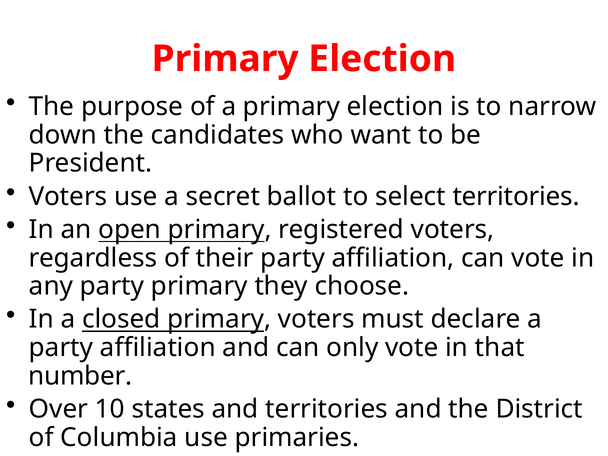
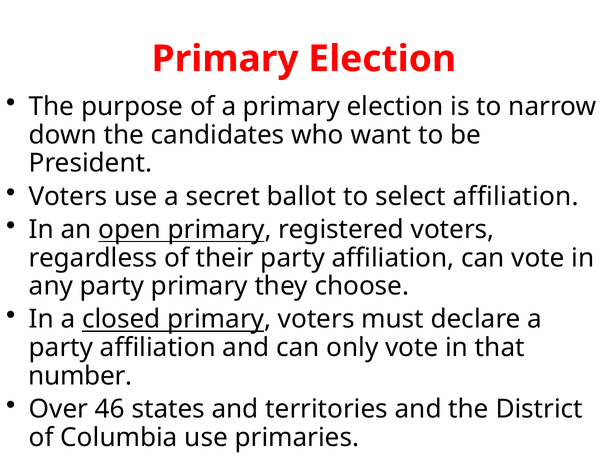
select territories: territories -> affiliation (516, 196)
10: 10 -> 46 (110, 409)
